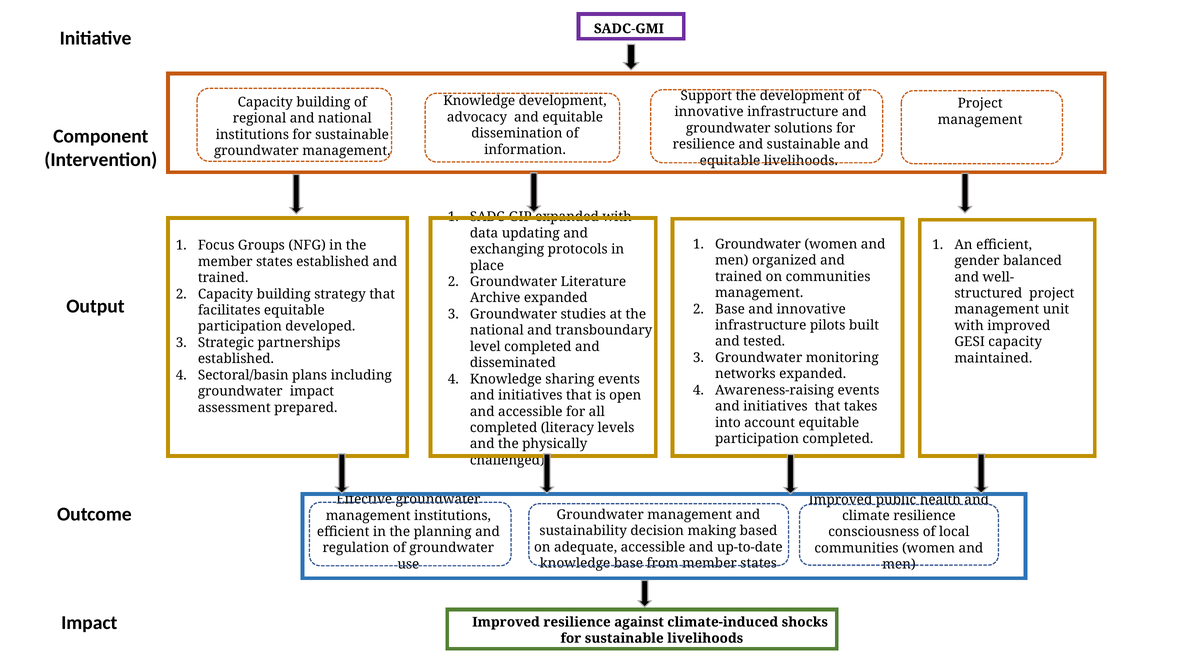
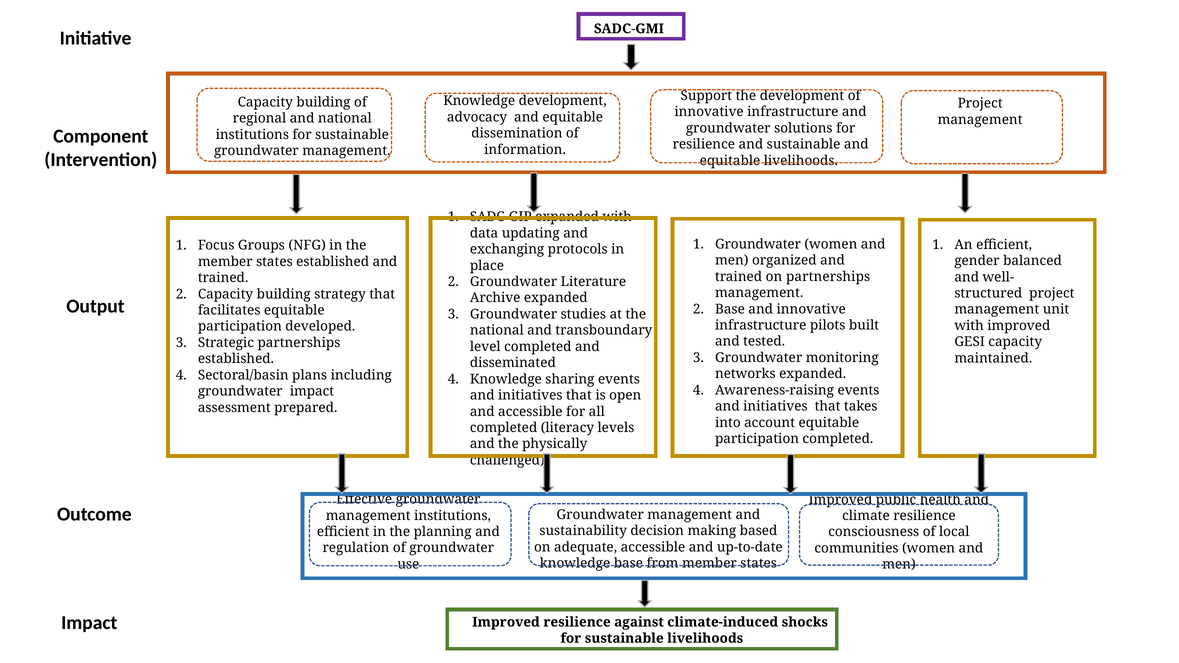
on communities: communities -> partnerships (828, 277)
